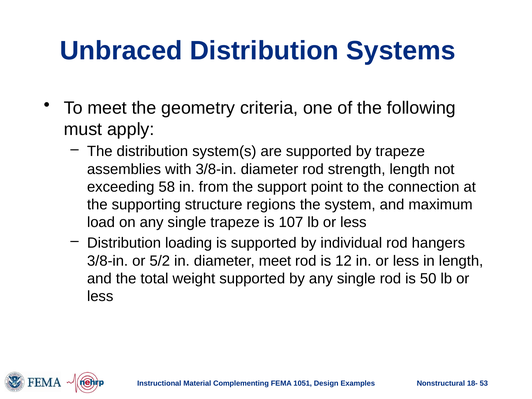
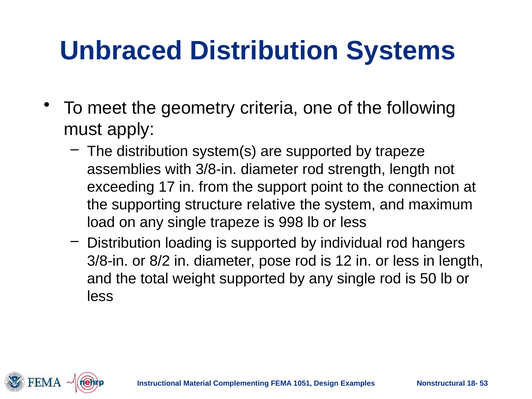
58: 58 -> 17 (167, 187)
regions: regions -> relative (271, 205)
107: 107 -> 998 (291, 222)
5/2: 5/2 -> 8/2 (160, 261)
diameter meet: meet -> pose (275, 261)
